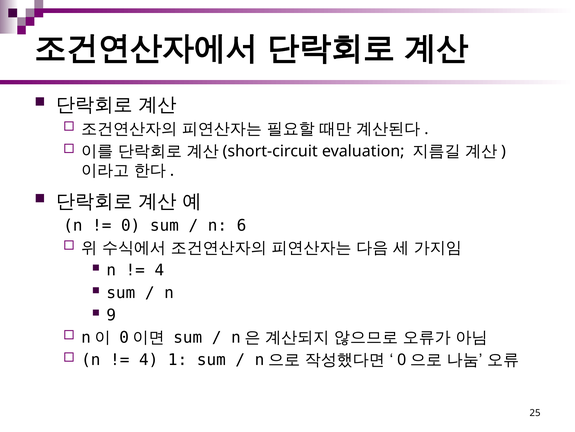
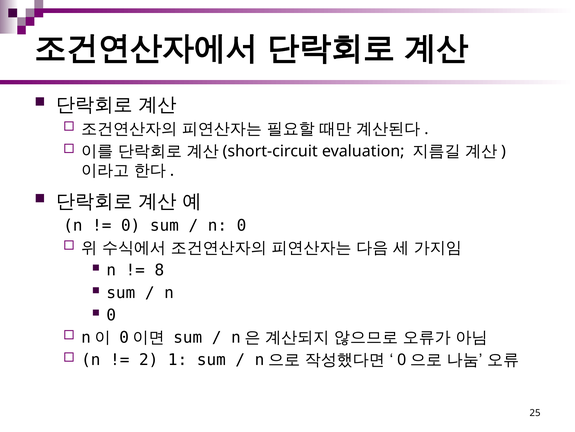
n 6: 6 -> 0 (242, 225)
4: 4 -> 8 (159, 270)
9: 9 -> 0 (111, 315)
4: 4 -> 2 (149, 359)
